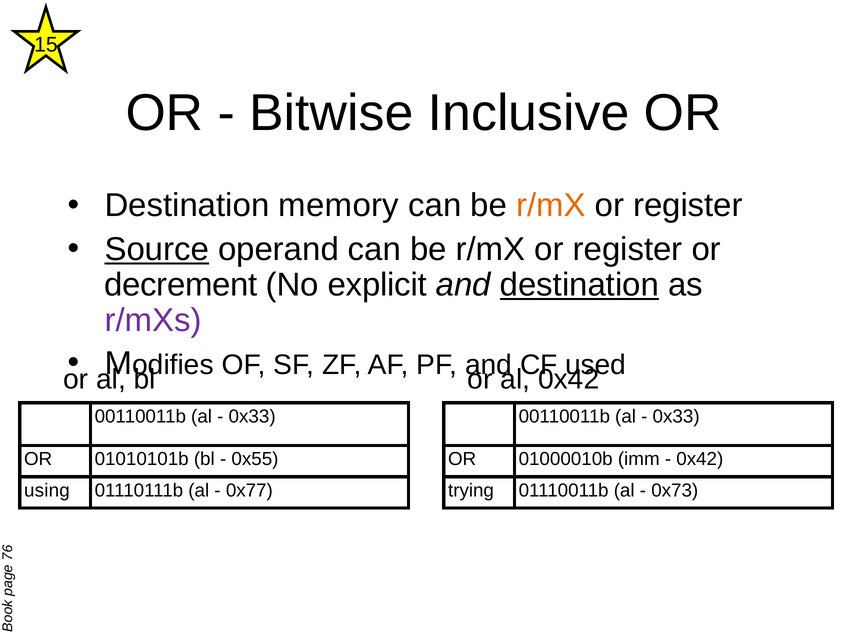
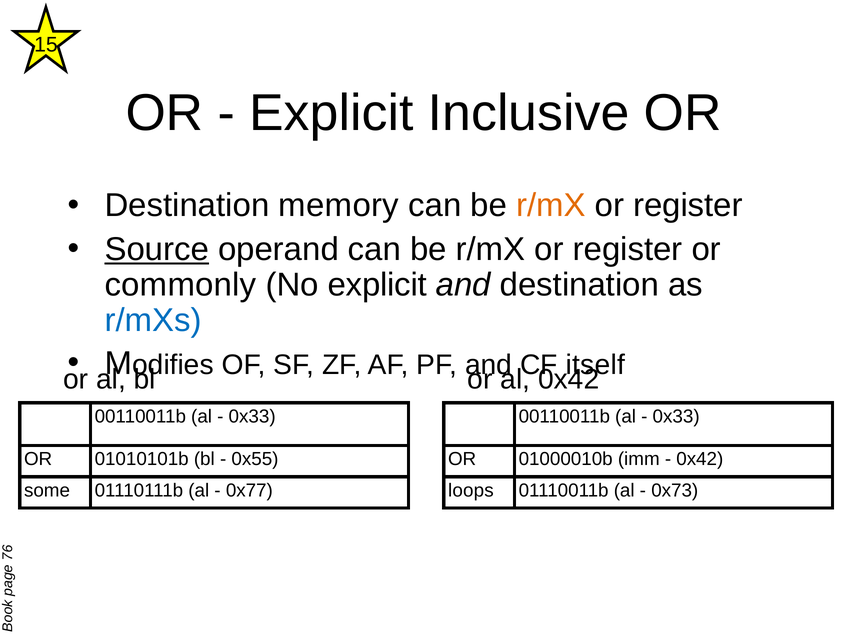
Bitwise: Bitwise -> Explicit (331, 113)
decrement: decrement -> commonly (181, 285)
destination underline: present -> none (579, 285)
r/mXs colour: purple -> blue (153, 321)
used: used -> itself (595, 365)
using: using -> some (47, 490)
trying: trying -> loops (471, 490)
